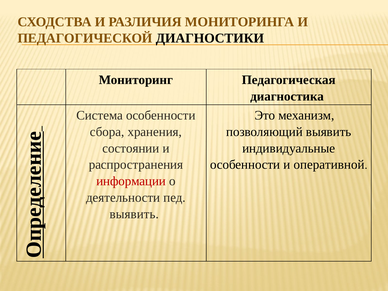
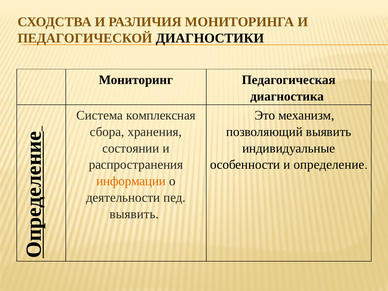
Система особенности: особенности -> комплексная (161, 115)
оперативной: оперативной -> определение (329, 165)
информации colour: red -> orange (131, 181)
